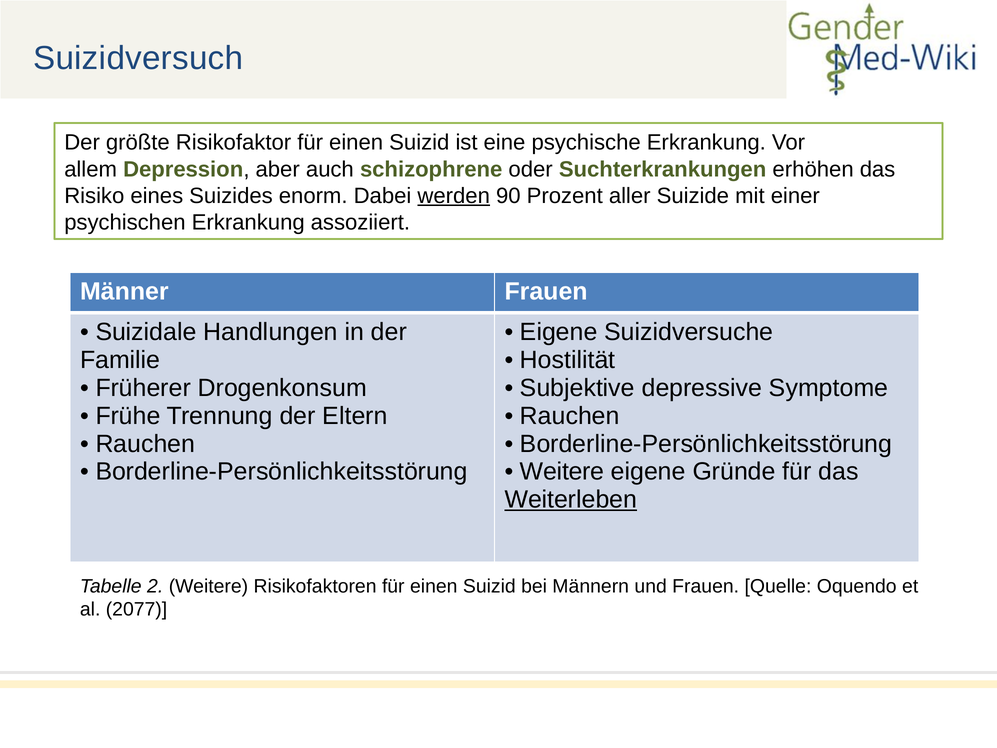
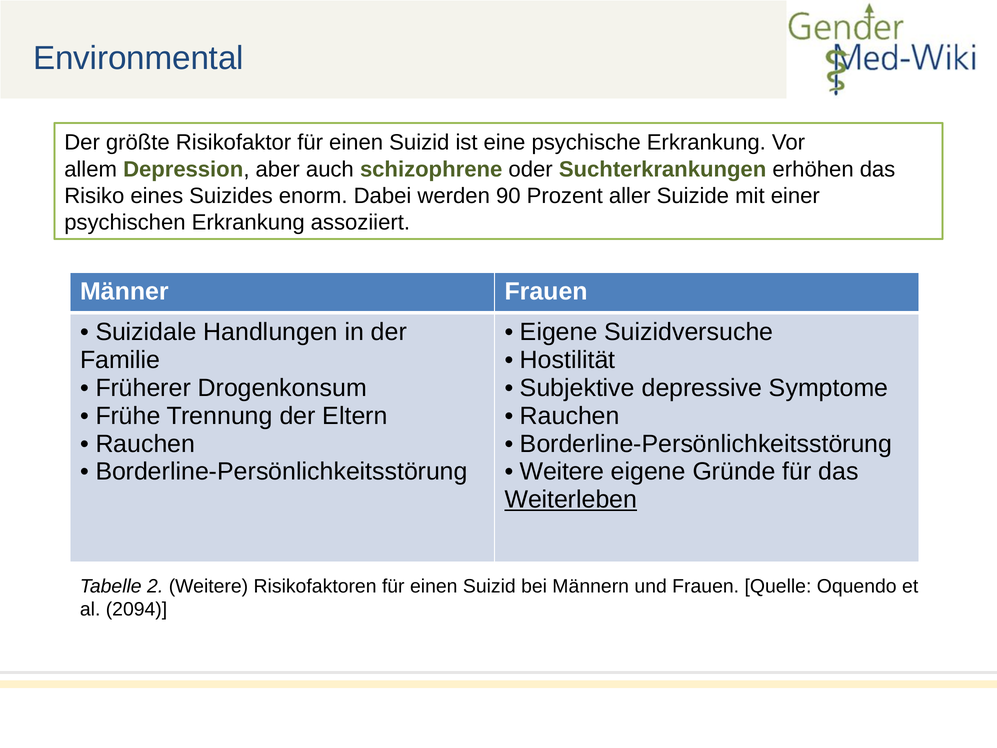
Suizidversuch: Suizidversuch -> Environmental (138, 58)
werden underline: present -> none (454, 196)
2077: 2077 -> 2094 (136, 609)
